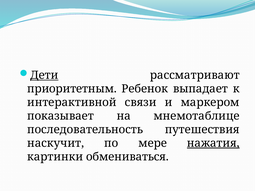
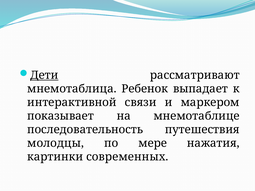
приоритетным: приоритетным -> мнемотаблица (72, 89)
наскучит: наскучит -> молодцы (56, 143)
нажатия underline: present -> none (213, 143)
обмениваться: обмениваться -> современных (127, 157)
